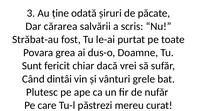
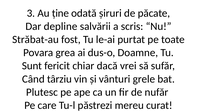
cărarea: cărarea -> depline (61, 26)
dintâi: dintâi -> târziu (59, 79)
